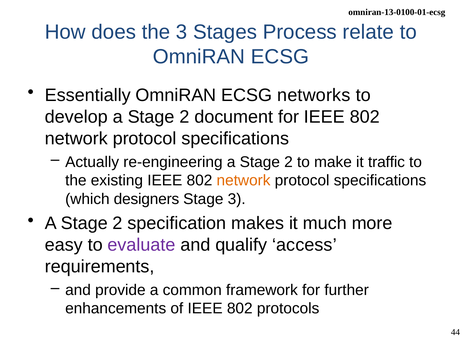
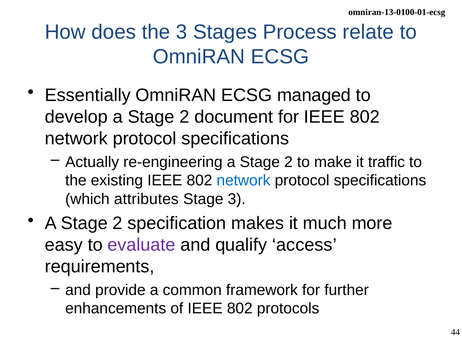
networks: networks -> managed (314, 95)
network colour: orange -> blue (244, 180)
designers: designers -> attributes (146, 199)
